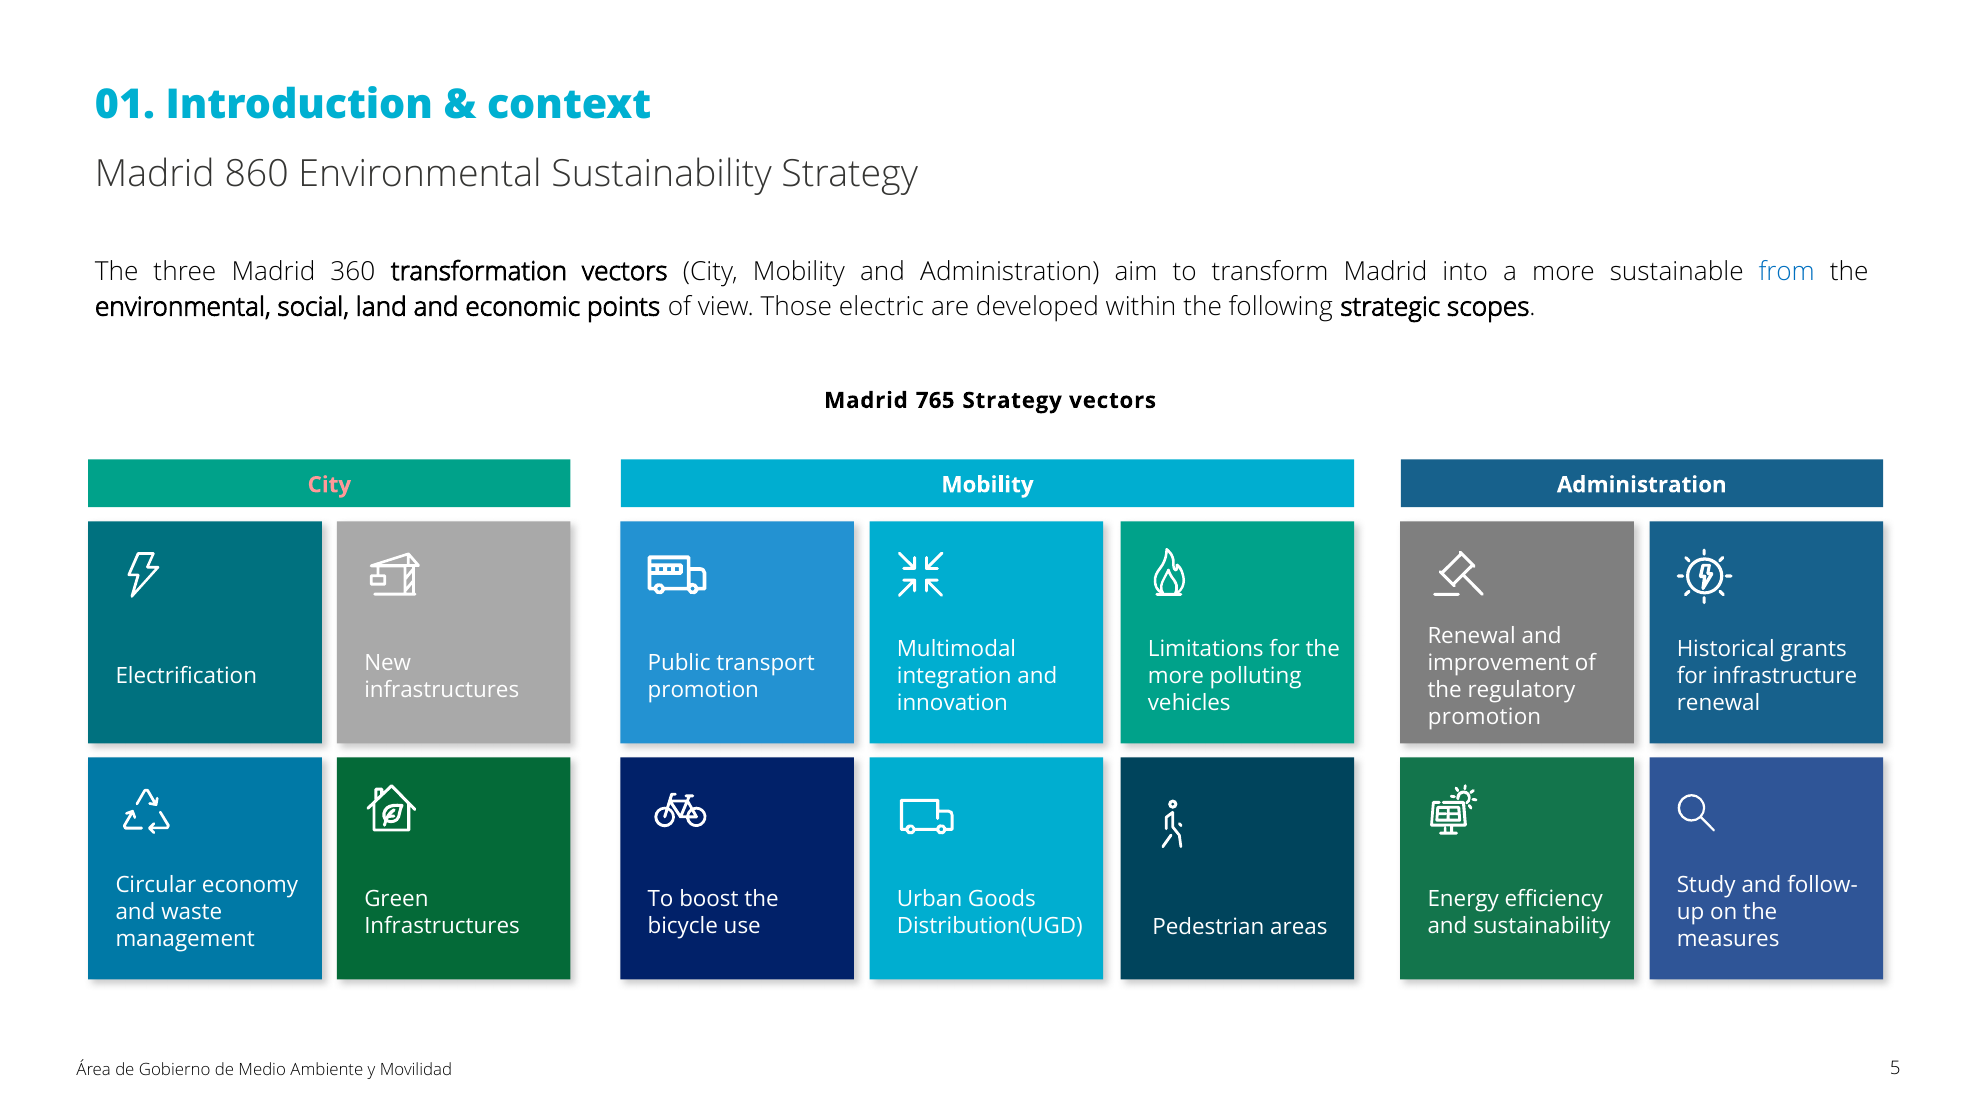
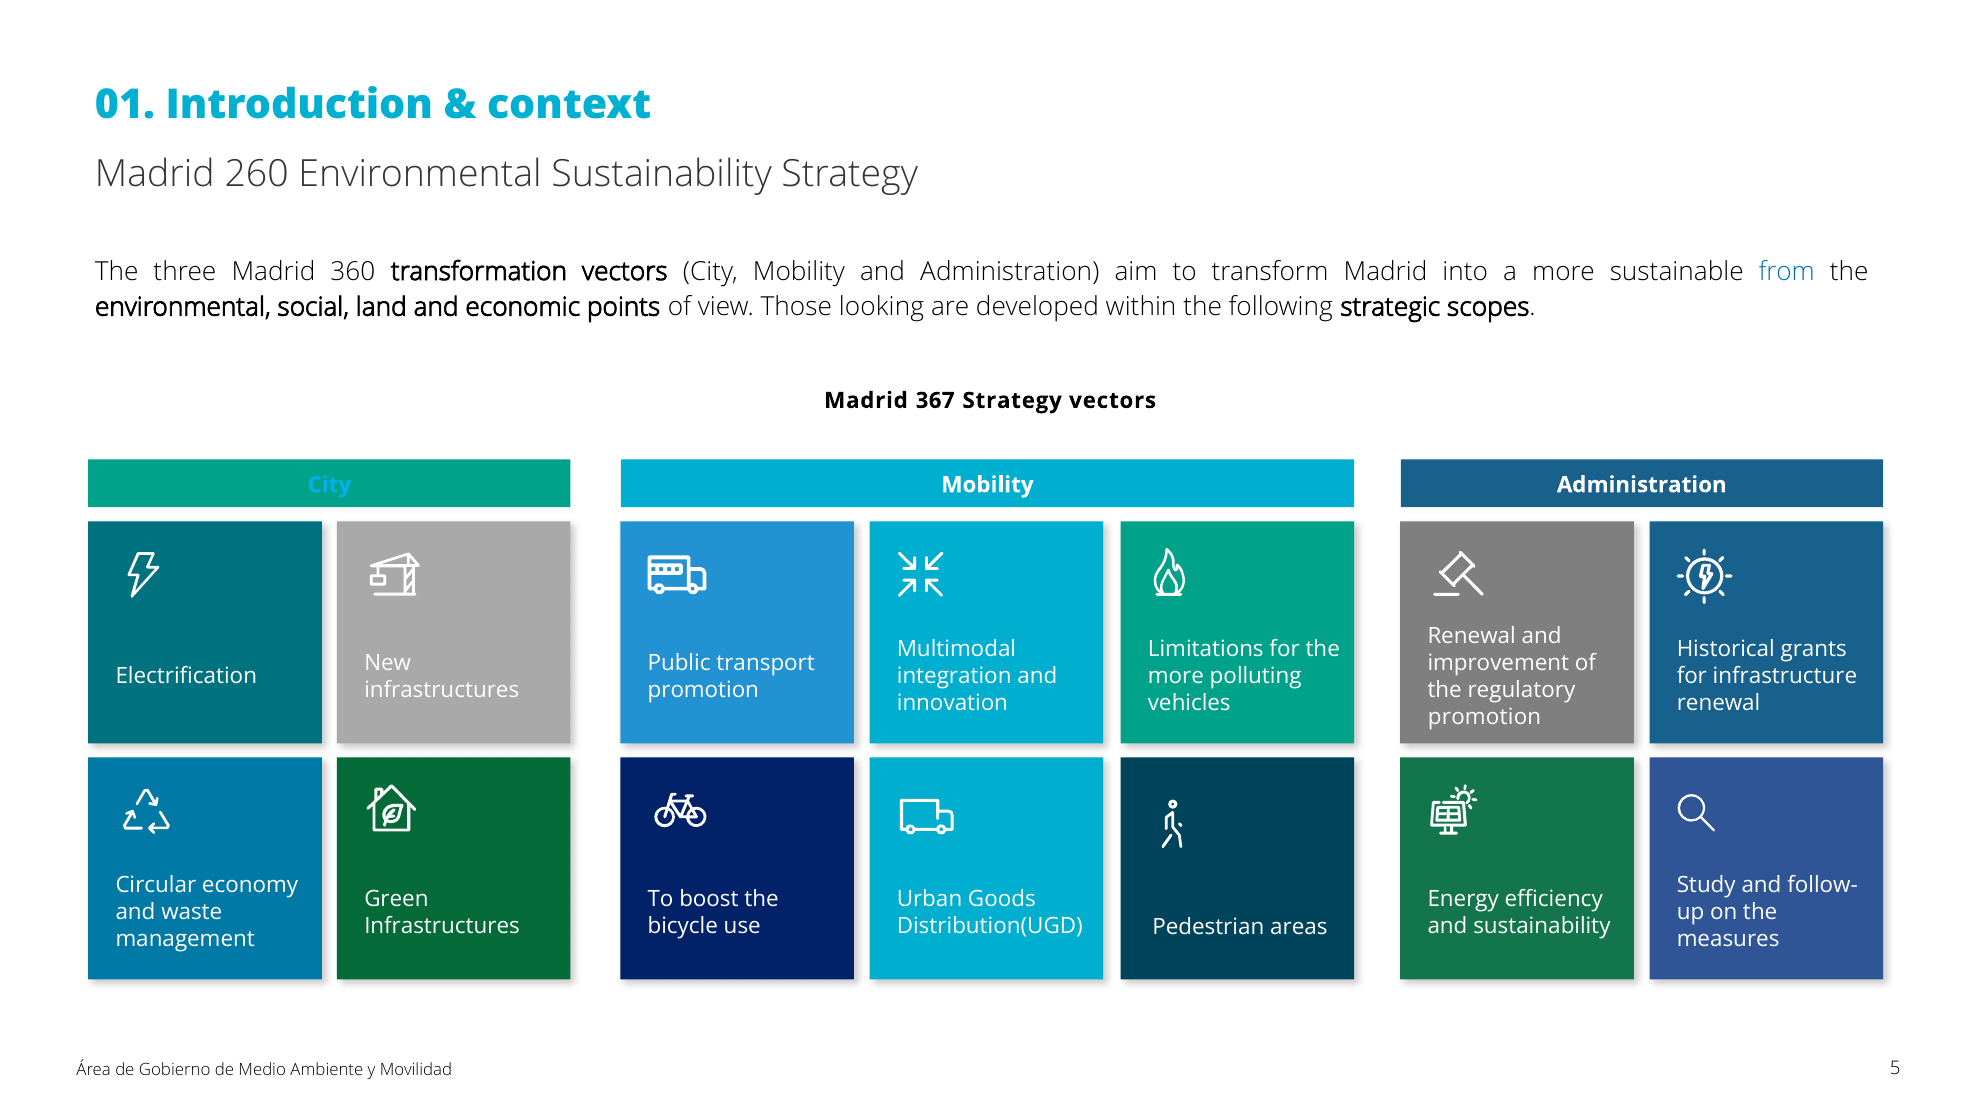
860: 860 -> 260 (257, 174)
electric: electric -> looking (881, 307)
765: 765 -> 367 (935, 401)
City colour: pink -> light blue (329, 485)
